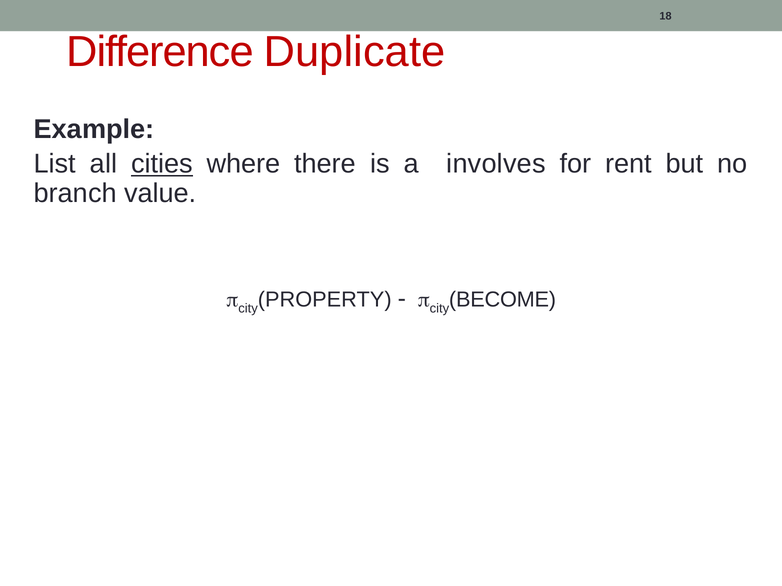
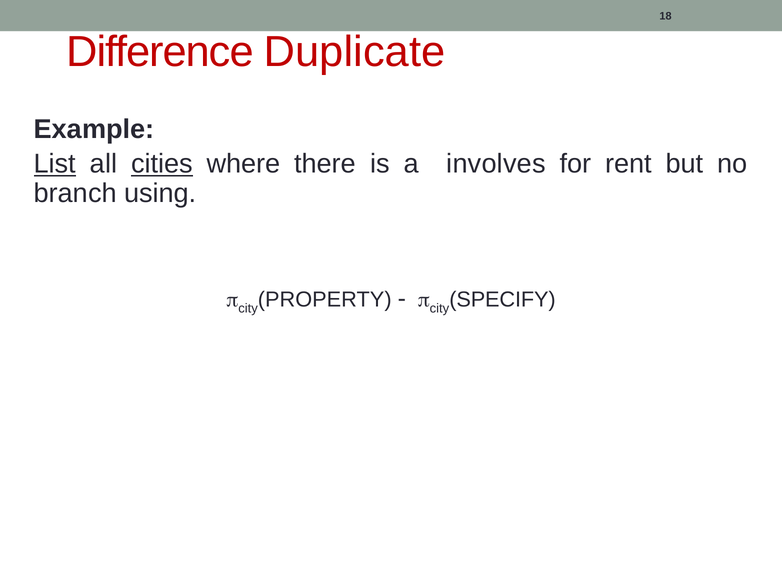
List underline: none -> present (55, 164)
value: value -> using (160, 193)
BECOME: BECOME -> SPECIFY (502, 300)
